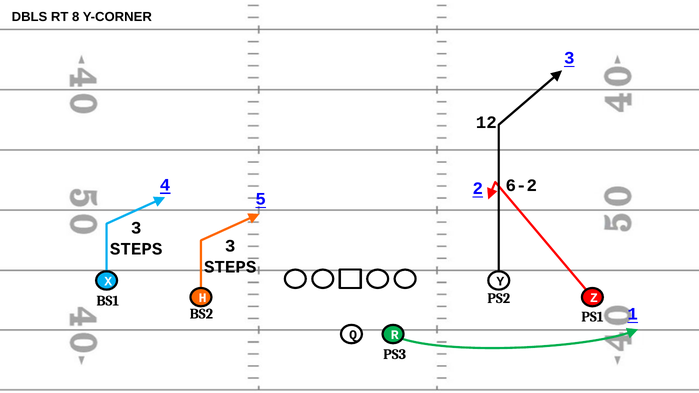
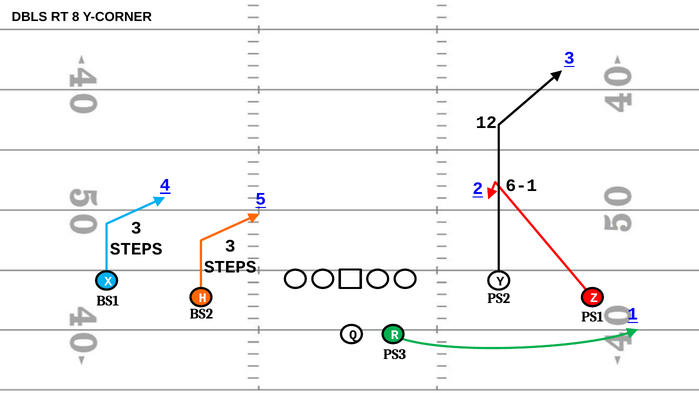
6-2: 6-2 -> 6-1 (521, 185)
